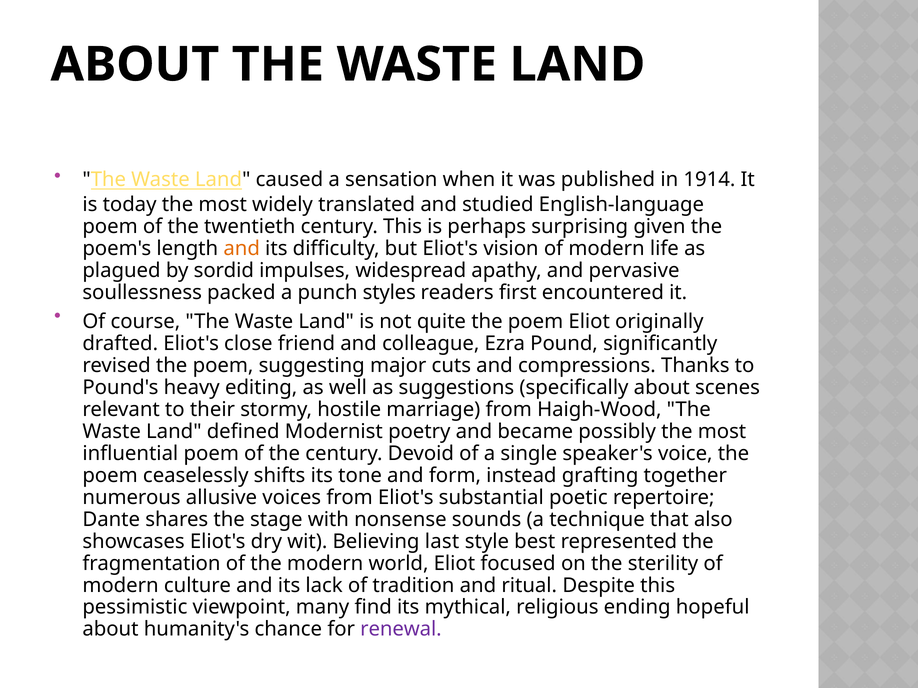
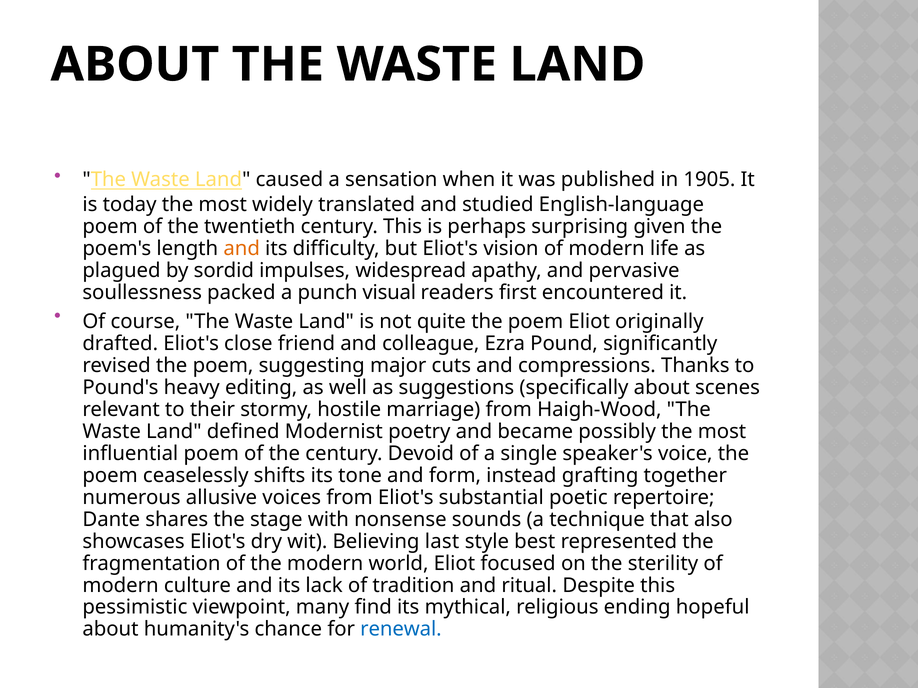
1914: 1914 -> 1905 (709, 180)
styles: styles -> visual (389, 293)
renewal colour: purple -> blue (401, 630)
